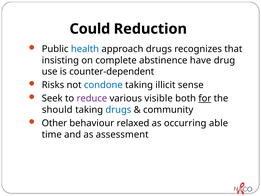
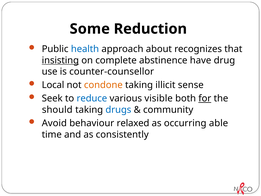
Could: Could -> Some (90, 29)
approach drugs: drugs -> about (159, 49)
insisting underline: none -> present (60, 60)
counter-dependent: counter-dependent -> counter-counsellor (112, 72)
Risks: Risks -> Local (53, 85)
condone colour: blue -> orange (103, 85)
reduce colour: purple -> blue (92, 98)
Other: Other -> Avoid (54, 123)
assessment: assessment -> consistently (122, 134)
